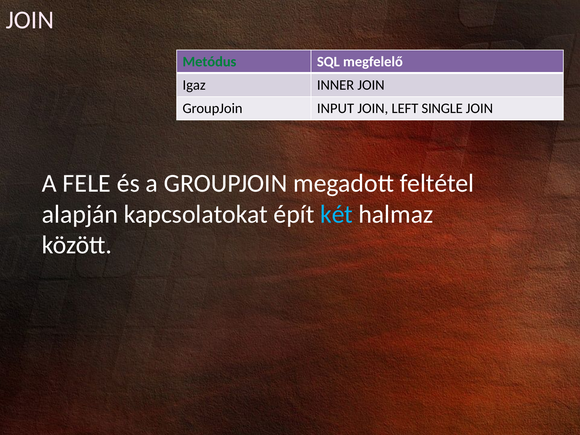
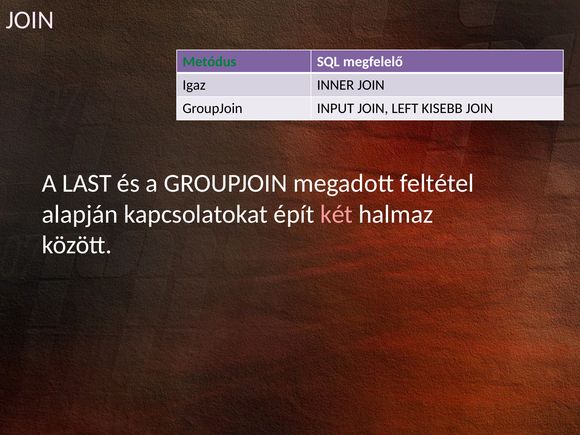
SINGLE: SINGLE -> KISEBB (442, 109)
FELE: FELE -> LAST (87, 183)
két colour: light blue -> pink (337, 214)
